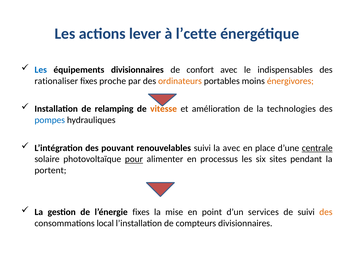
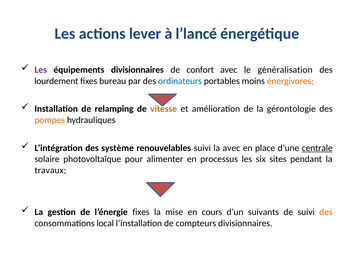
l’cette: l’cette -> l’lancé (196, 34)
Les colour: blue -> purple (41, 70)
indispensables: indispensables -> généralisation (285, 70)
rationaliser: rationaliser -> lourdement (56, 81)
proche: proche -> bureau (113, 81)
ordinateurs colour: orange -> blue (180, 81)
technologies: technologies -> gérontologie (291, 109)
pompes colour: blue -> orange (50, 120)
pouvant: pouvant -> système (118, 148)
pour underline: present -> none (134, 159)
portent: portent -> travaux (50, 171)
point: point -> cours (212, 213)
services: services -> suivants (263, 213)
